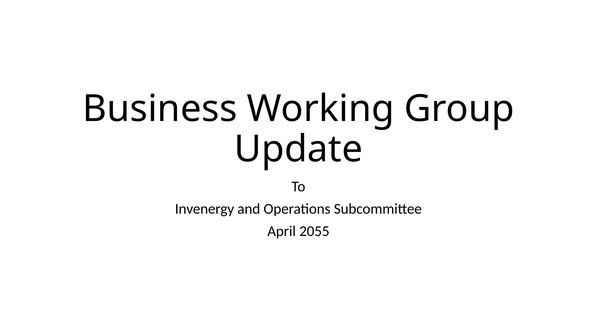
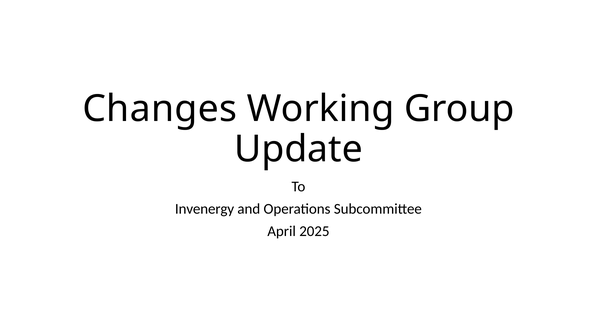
Business: Business -> Changes (160, 109)
2055: 2055 -> 2025 (314, 231)
